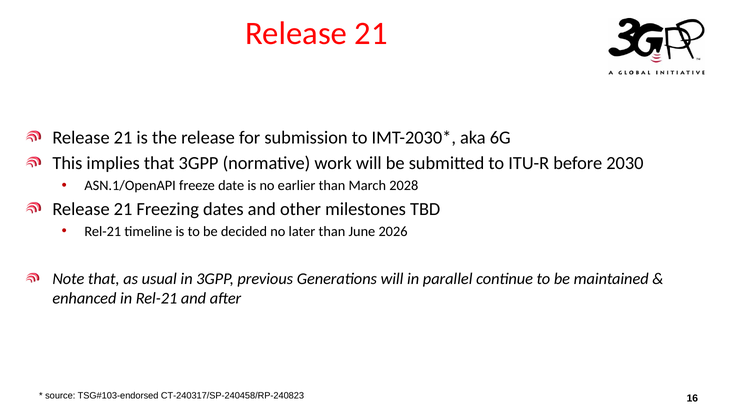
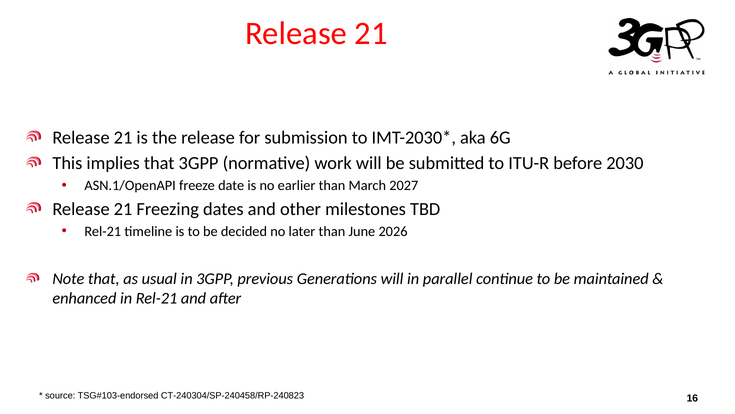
2028: 2028 -> 2027 (404, 185)
CT-240317/SP-240458/RP-240823: CT-240317/SP-240458/RP-240823 -> CT-240304/SP-240458/RP-240823 (233, 395)
